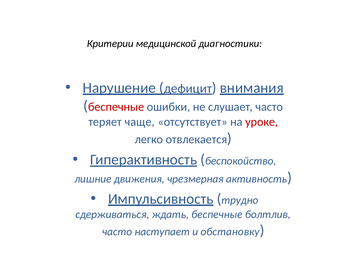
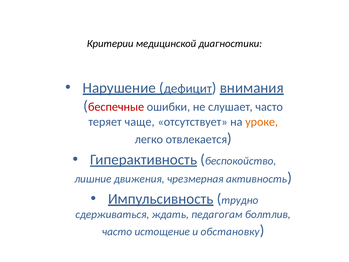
уроке colour: red -> orange (262, 122)
ждать беспечные: беспечные -> педагогам (217, 214)
наступает: наступает -> истощение (162, 231)
